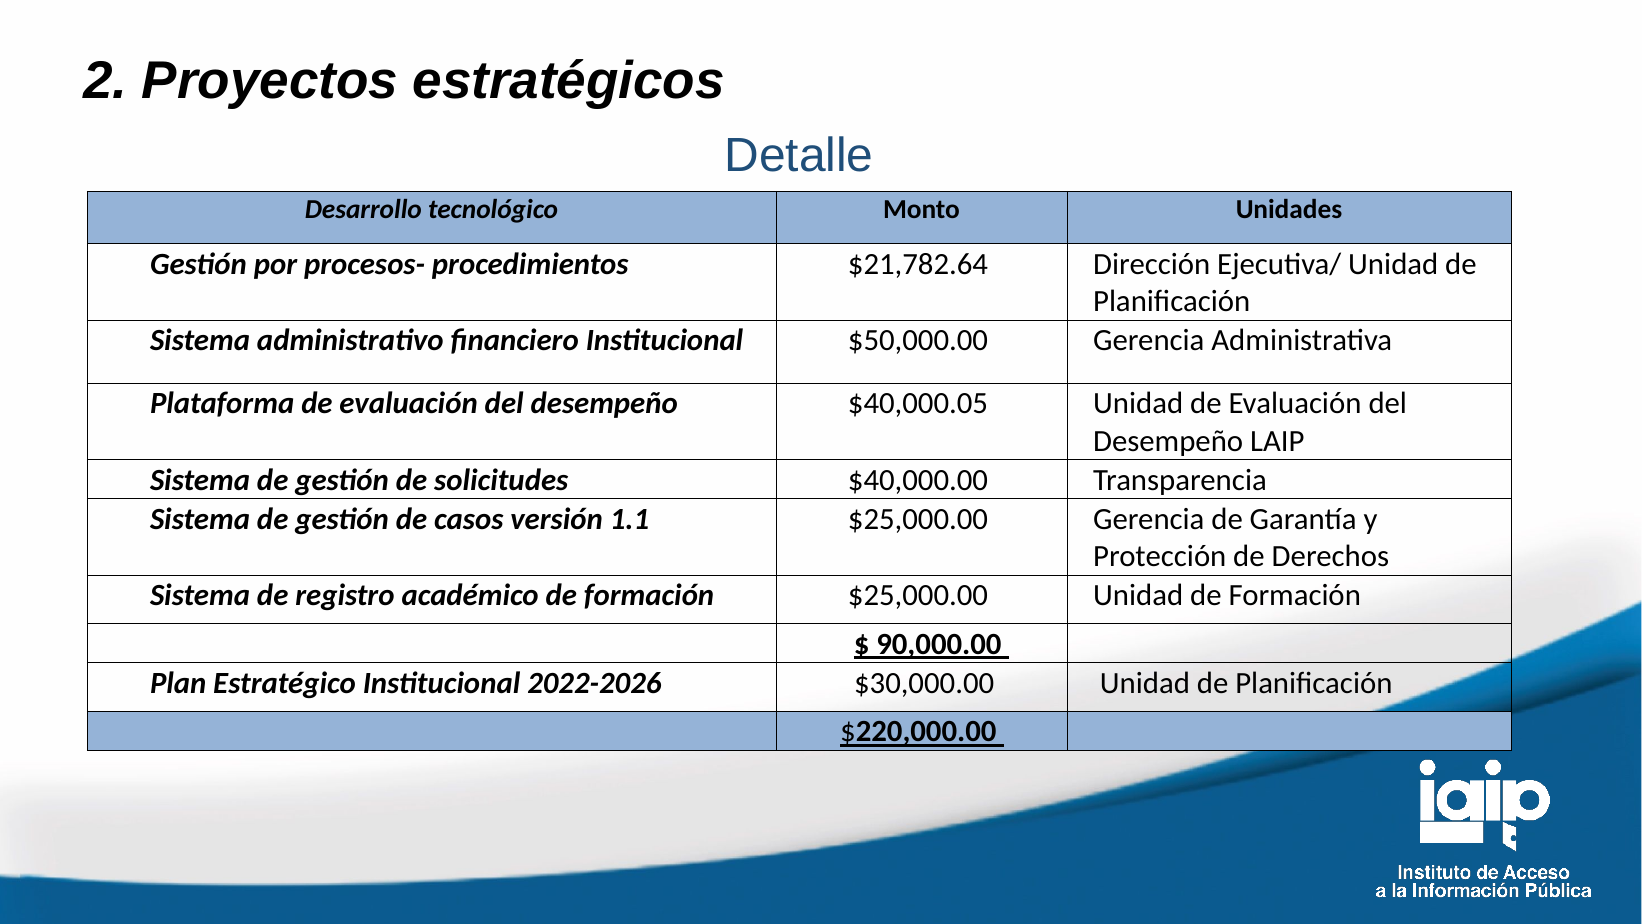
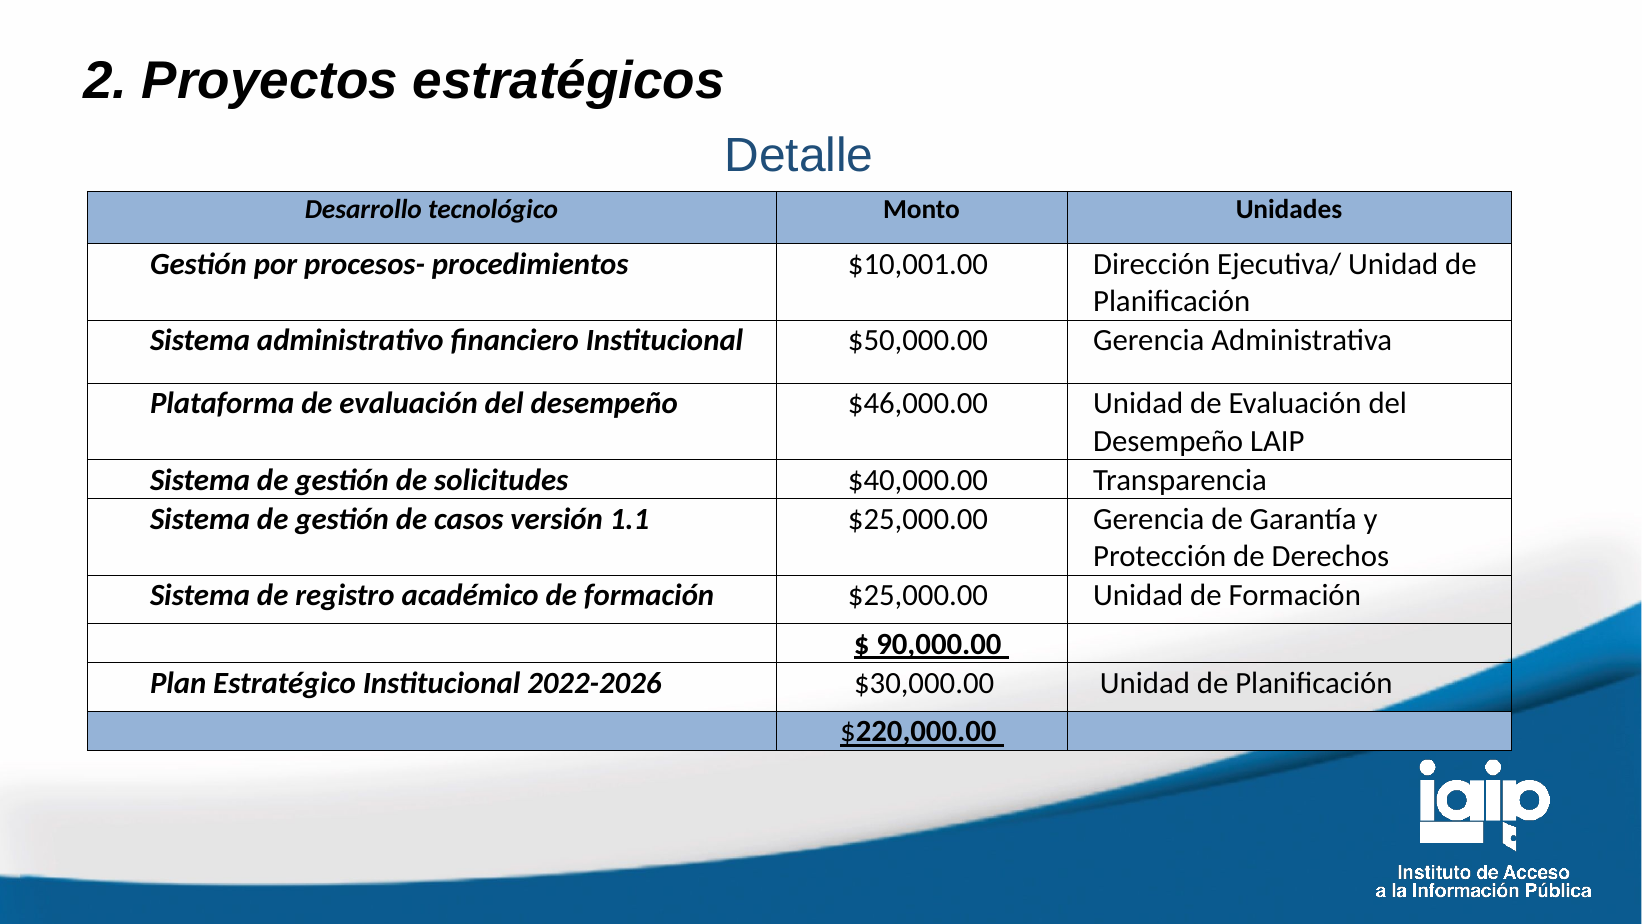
$21,782.64: $21,782.64 -> $10,001.00 (918, 264)
$40,000.05: $40,000.05 -> $46,000.00 (918, 404)
